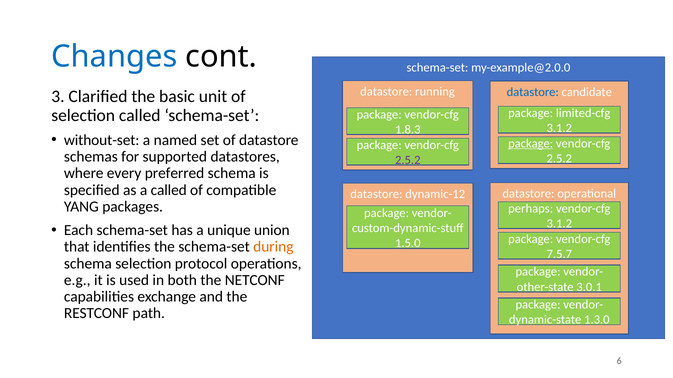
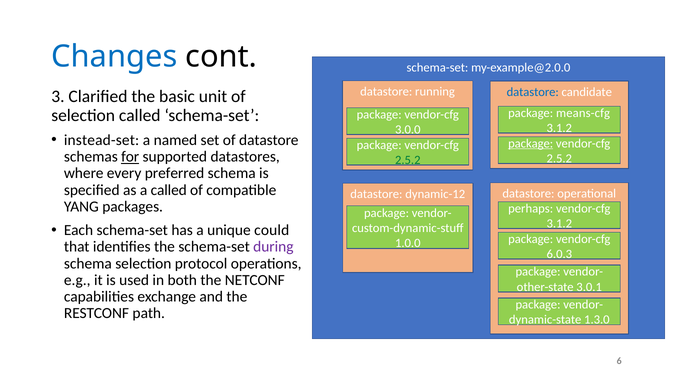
limited-cfg: limited-cfg -> means-cfg (583, 113)
1.8.3: 1.8.3 -> 3.0.0 (408, 130)
without-set: without-set -> instead-set (102, 140)
for underline: none -> present (130, 157)
2.5.2 colour: purple -> green (408, 160)
union: union -> could (272, 231)
1.5.0: 1.5.0 -> 1.0.0 (408, 244)
during colour: orange -> purple (273, 247)
7.5.7: 7.5.7 -> 6.0.3 (559, 254)
